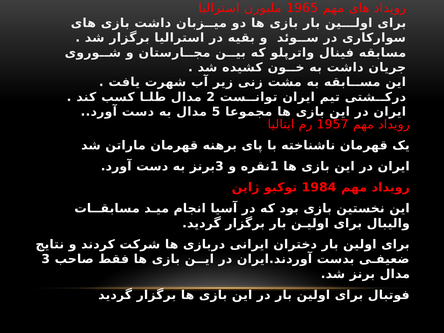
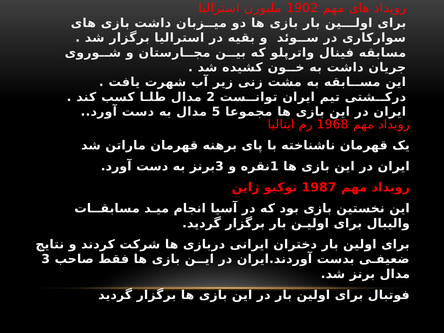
1965: 1965 -> 1902 (302, 8)
1957: 1957 -> 1968 (333, 125)
1984: 1984 -> 1987 (319, 188)
